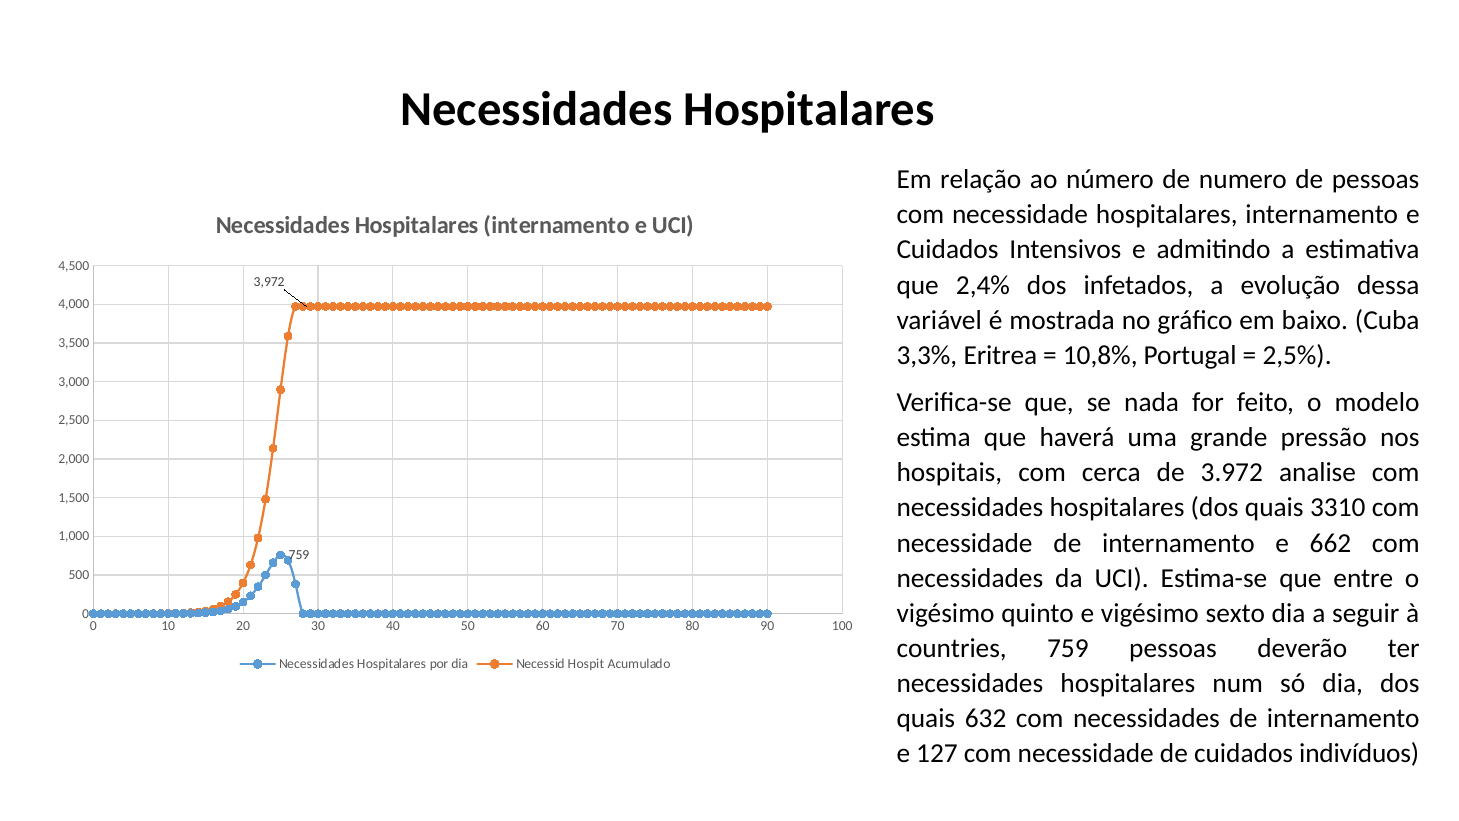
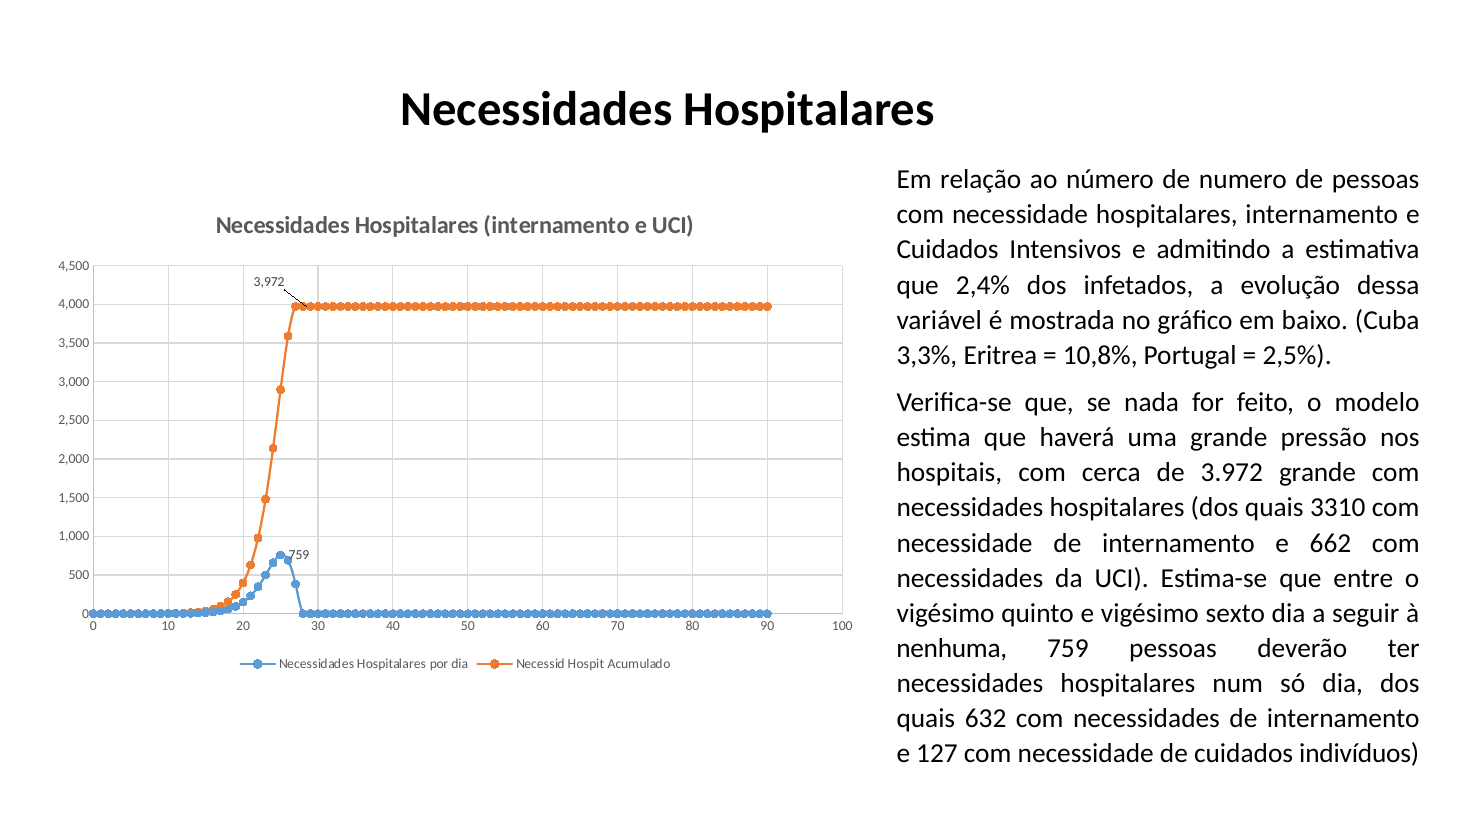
3.972 analise: analise -> grande (1317, 473)
countries: countries -> nenhuma (952, 648)
